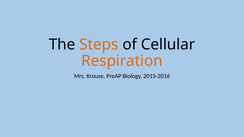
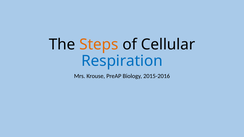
Respiration colour: orange -> blue (122, 61)
